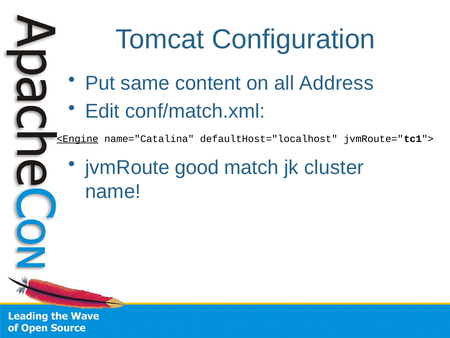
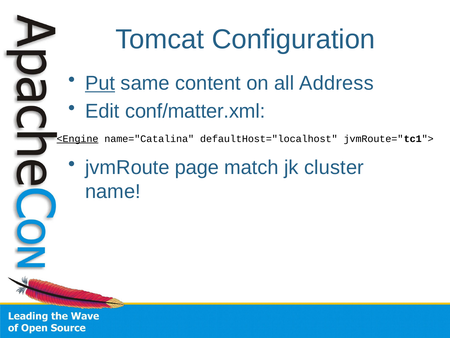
Put underline: none -> present (100, 83)
conf/match.xml: conf/match.xml -> conf/matter.xml (195, 111)
good: good -> page (197, 167)
